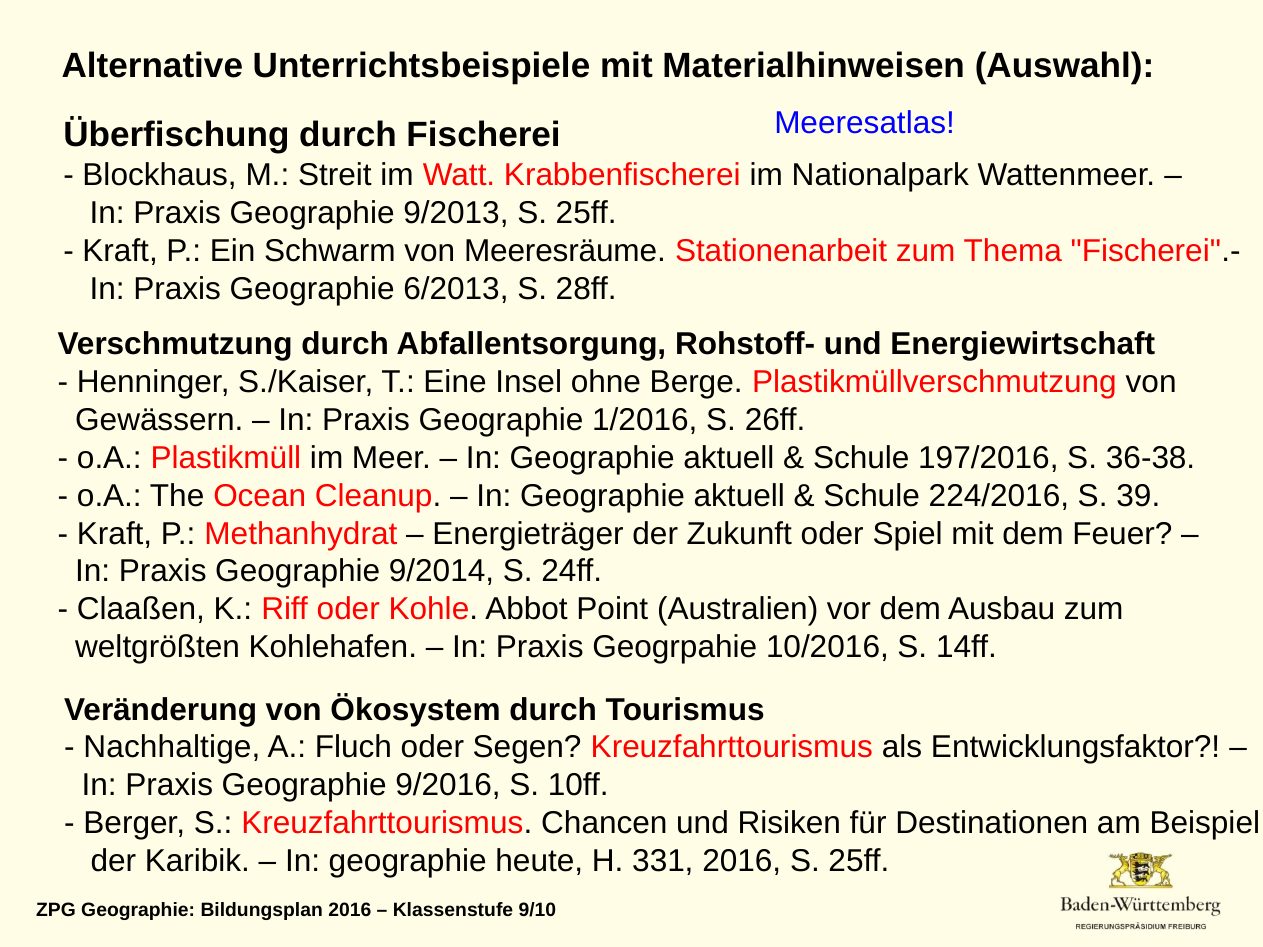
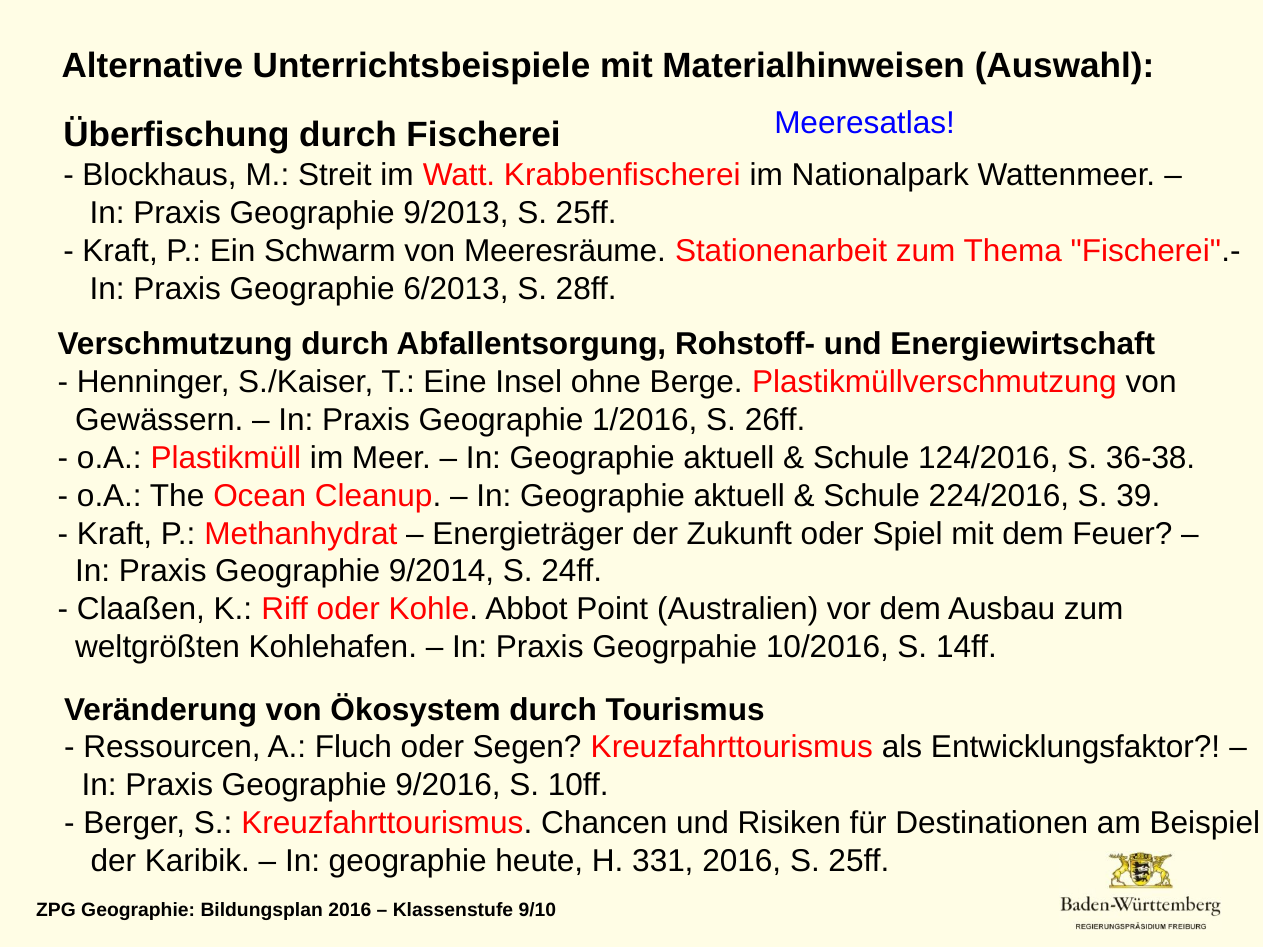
197/2016: 197/2016 -> 124/2016 (988, 458)
Nachhaltige: Nachhaltige -> Ressourcen (172, 748)
